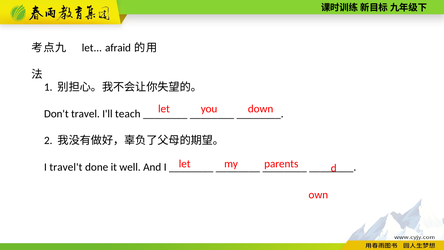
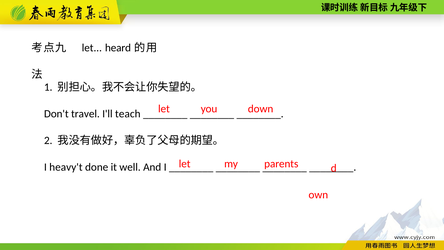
afraid: afraid -> heard (118, 48)
travel't: travel't -> heavy't (66, 167)
